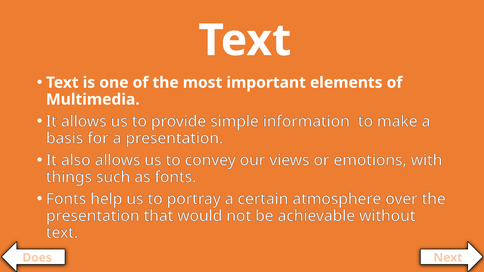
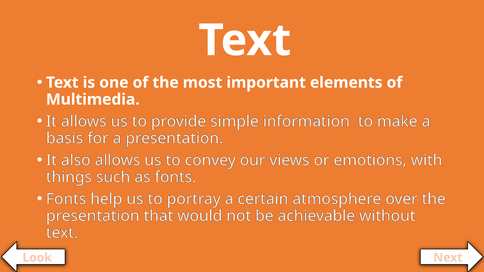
Does: Does -> Look (37, 258)
